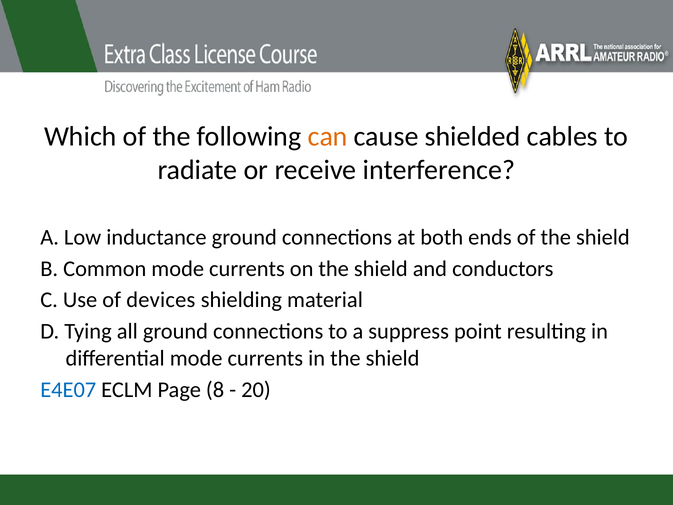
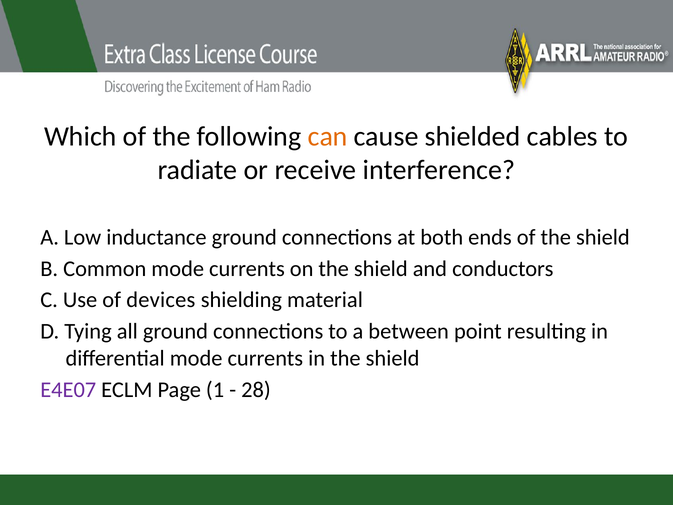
suppress: suppress -> between (409, 331)
E4E07 colour: blue -> purple (68, 390)
8: 8 -> 1 (215, 390)
20: 20 -> 28 (256, 390)
